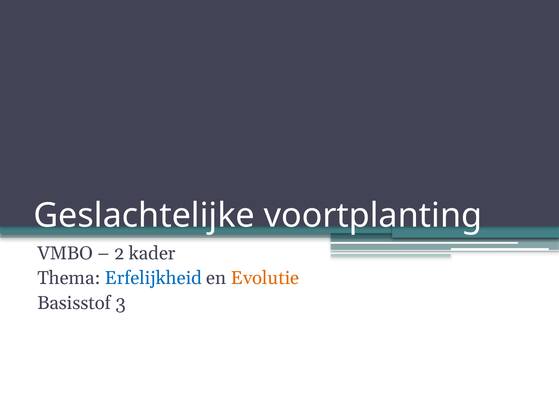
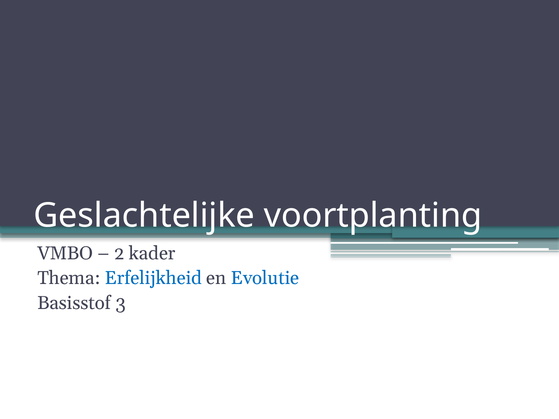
Evolutie colour: orange -> blue (265, 278)
